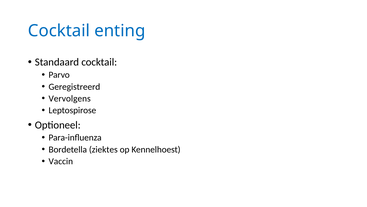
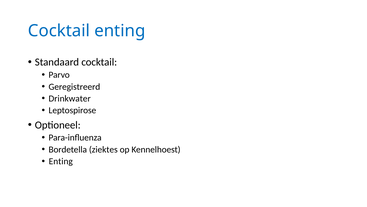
Vervolgens: Vervolgens -> Drinkwater (70, 98)
Vaccin: Vaccin -> Enting (61, 161)
